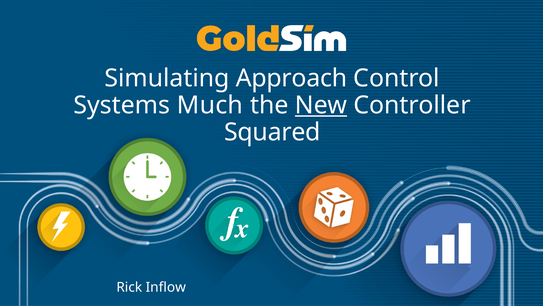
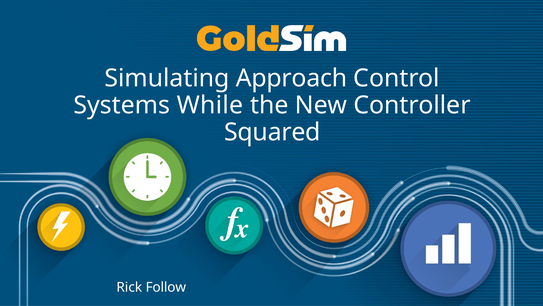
Much: Much -> While (210, 105)
New underline: present -> none (321, 105)
Inflow: Inflow -> Follow (166, 287)
